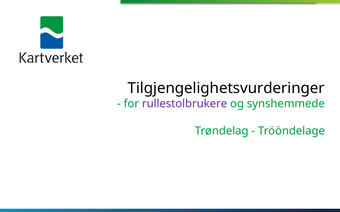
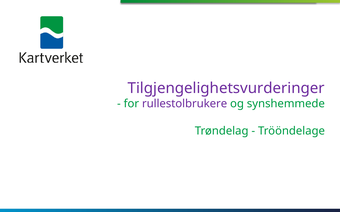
Tilgjengelighetsvurderinger colour: black -> purple (226, 88)
